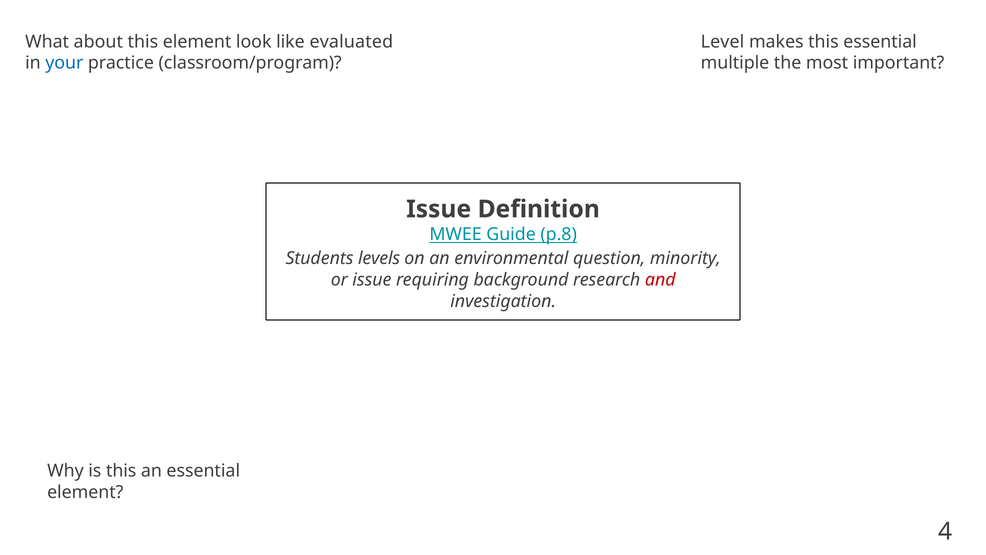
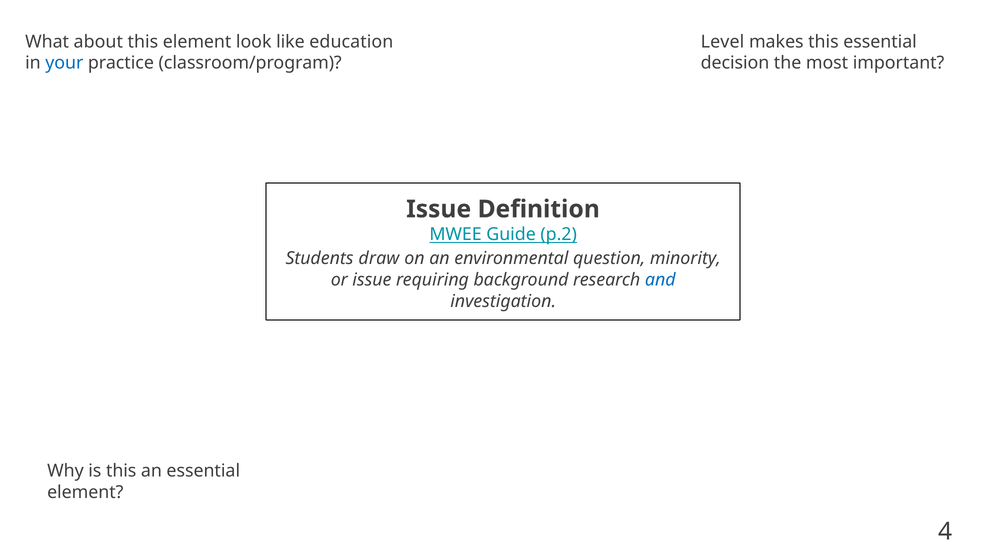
evaluated: evaluated -> education (351, 42)
multiple: multiple -> decision (735, 63)
p.8: p.8 -> p.2 (559, 234)
levels: levels -> draw (379, 258)
and colour: red -> blue (660, 280)
